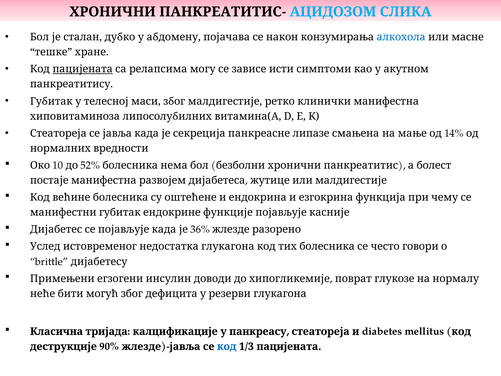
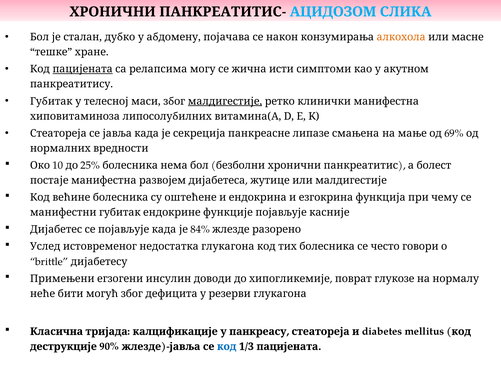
алкохола colour: blue -> orange (401, 37)
зависе: зависе -> жична (249, 69)
малдигестије underline: none -> present (225, 101)
14%: 14% -> 69% (454, 133)
52%: 52% -> 25% (90, 165)
36%: 36% -> 84% (200, 229)
